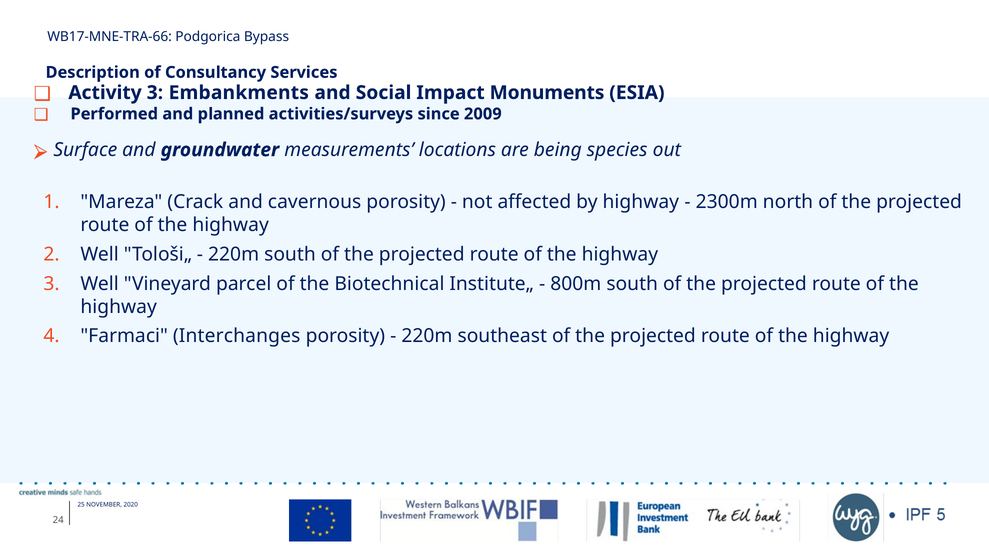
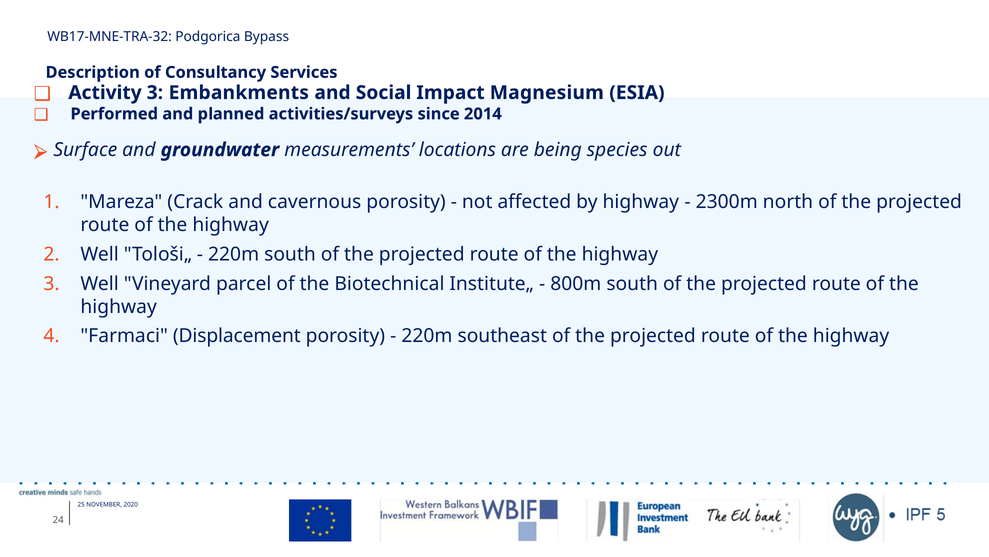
WB17-MNE-TRA-66: WB17-MNE-TRA-66 -> WB17-MNE-TRA-32 (110, 37)
Monuments: Monuments -> Magnesium (547, 93)
2009: 2009 -> 2014 (483, 114)
Interchanges: Interchanges -> Displacement (237, 336)
